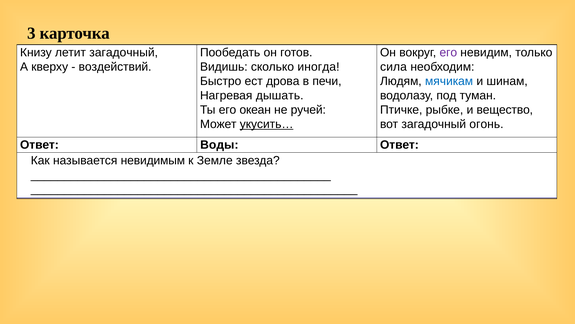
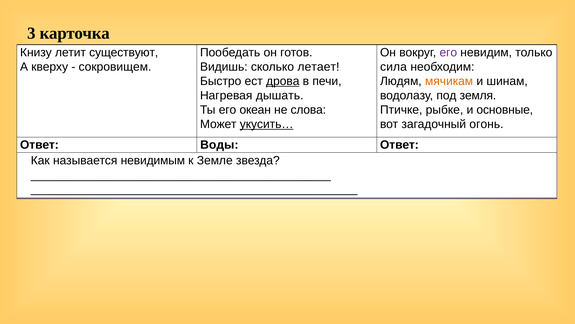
летит загадочный: загадочный -> существуют (124, 52)
воздействий: воздействий -> сокровищем (115, 67)
иногда: иногда -> летает (318, 67)
дрова underline: none -> present (283, 81)
мячикам colour: blue -> orange (449, 81)
туман: туман -> земля (478, 95)
ручей: ручей -> слова (308, 110)
вещество: вещество -> основные (505, 110)
